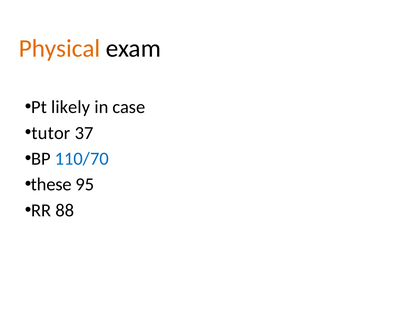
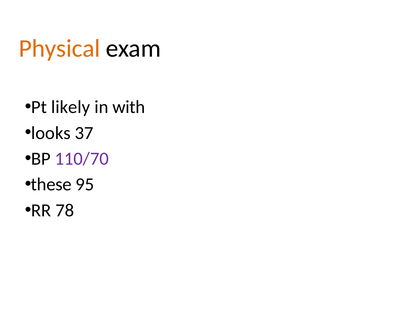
case: case -> with (129, 107)
tutor: tutor -> looks (51, 133)
110/70 colour: blue -> purple (82, 159)
88: 88 -> 78 (65, 211)
